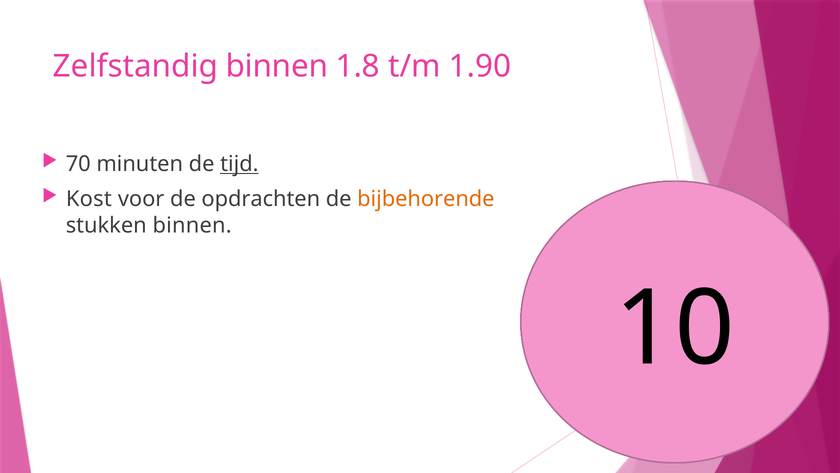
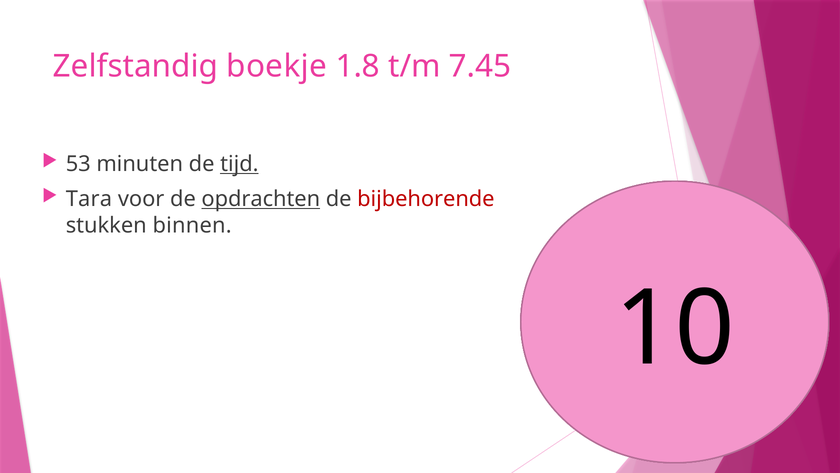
Zelfstandig binnen: binnen -> boekje (277, 66)
1.90: 1.90 -> 7.45 (480, 66)
70: 70 -> 53 (78, 164)
Kost: Kost -> Tara (89, 199)
opdrachten underline: none -> present (261, 199)
bijbehorende colour: orange -> red (426, 199)
